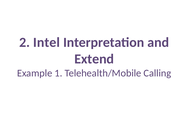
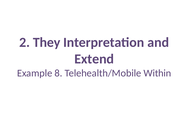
Intel: Intel -> They (47, 43)
1: 1 -> 8 (58, 74)
Calling: Calling -> Within (157, 74)
